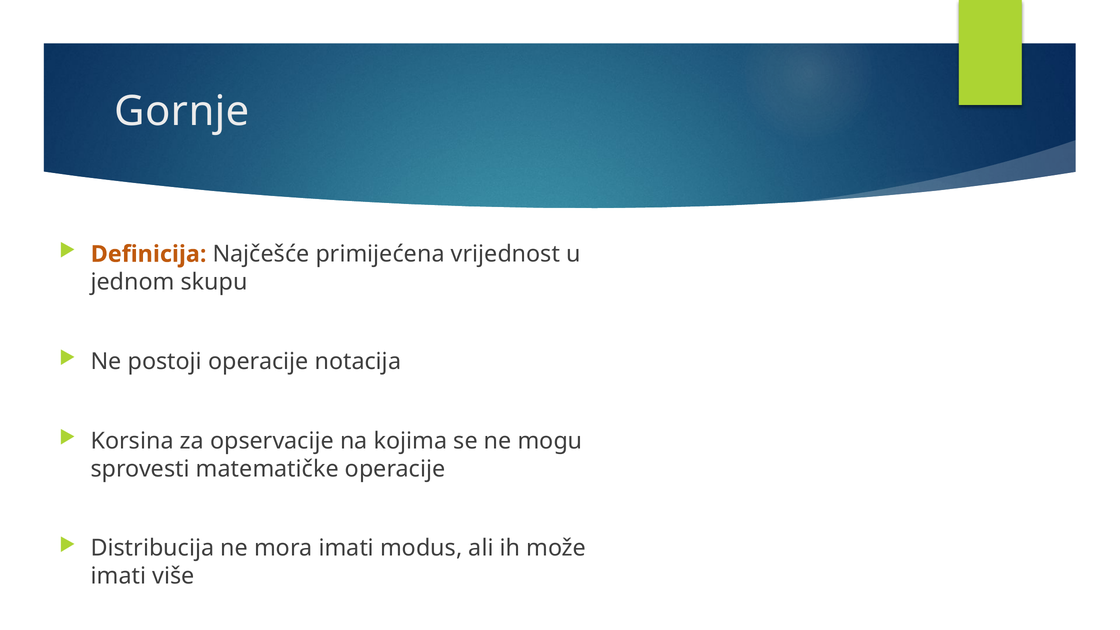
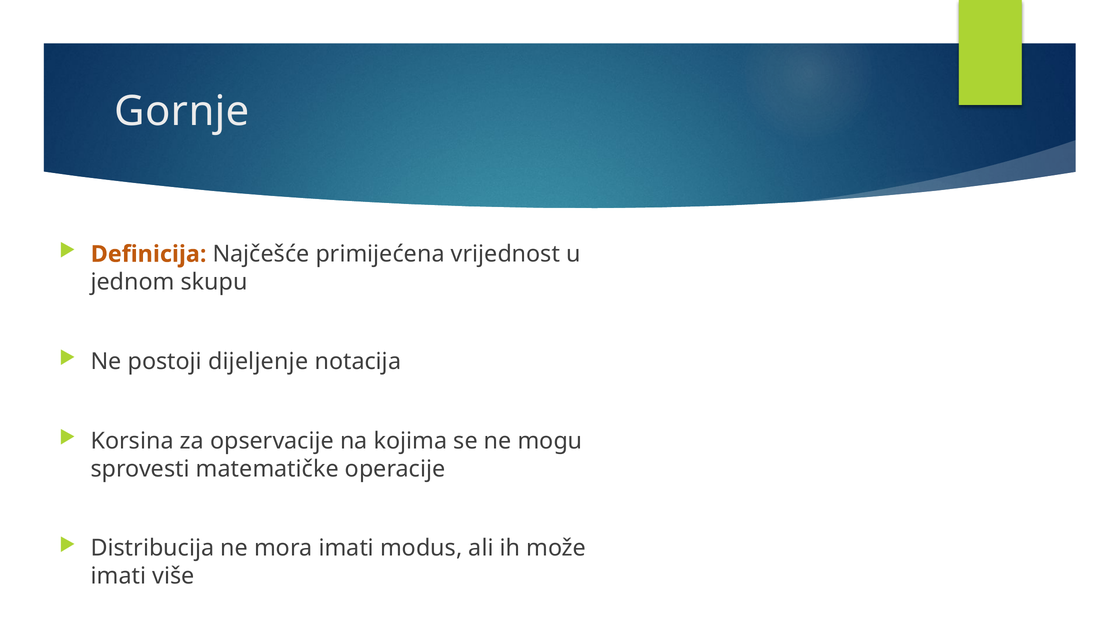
postoji operacije: operacije -> dijeljenje (258, 362)
